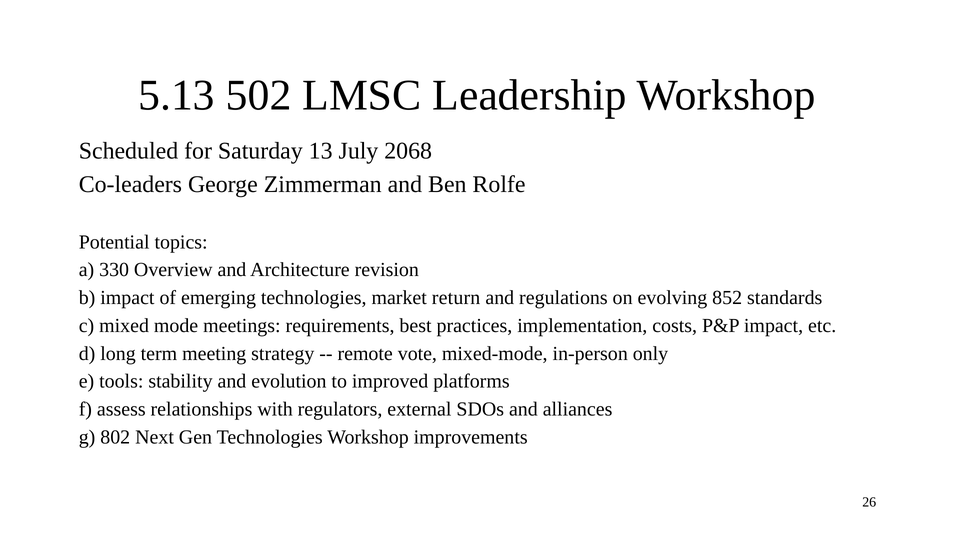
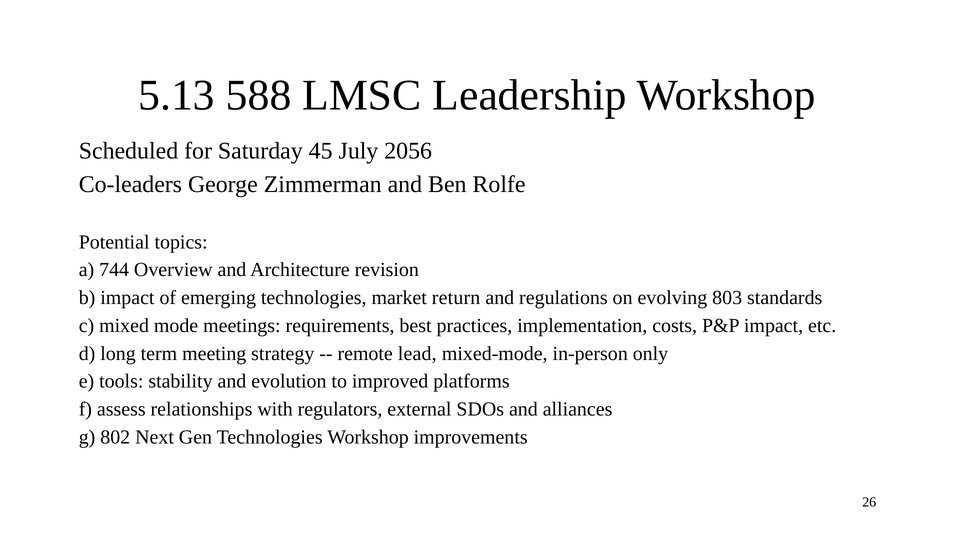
502: 502 -> 588 (259, 96)
13: 13 -> 45 (321, 151)
2068: 2068 -> 2056 (408, 151)
330: 330 -> 744 (114, 270)
852: 852 -> 803 (727, 298)
vote: vote -> lead (417, 354)
